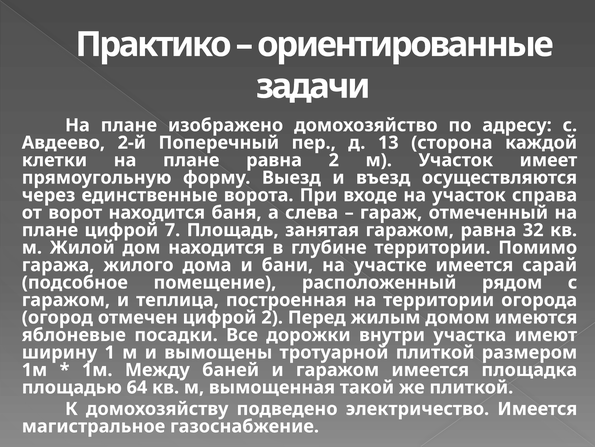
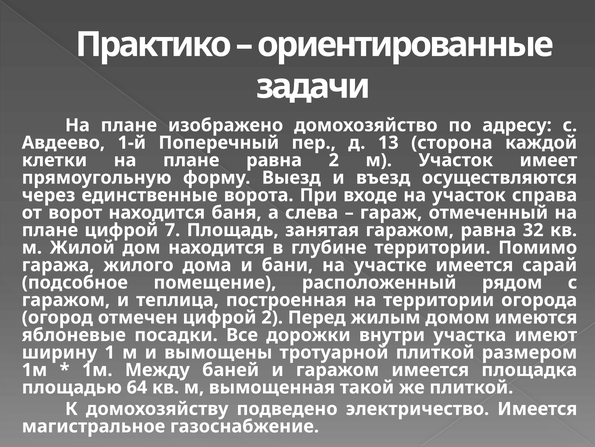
2-й: 2-й -> 1-й (132, 142)
